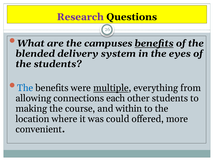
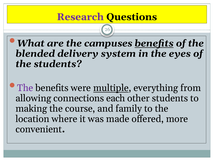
The colour: blue -> purple (25, 88)
within: within -> family (129, 108)
could: could -> made (118, 119)
